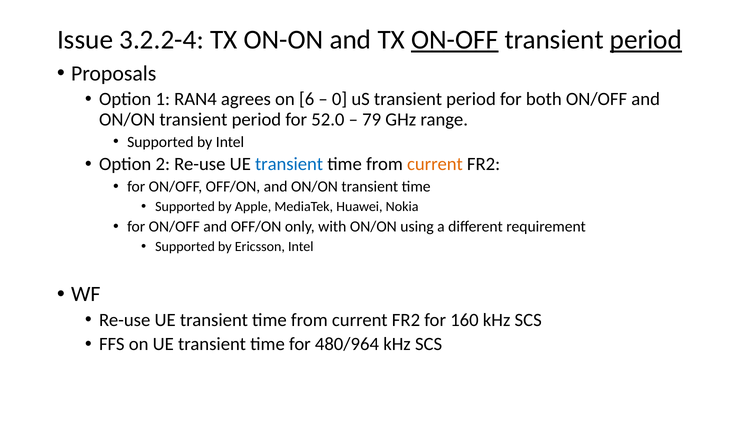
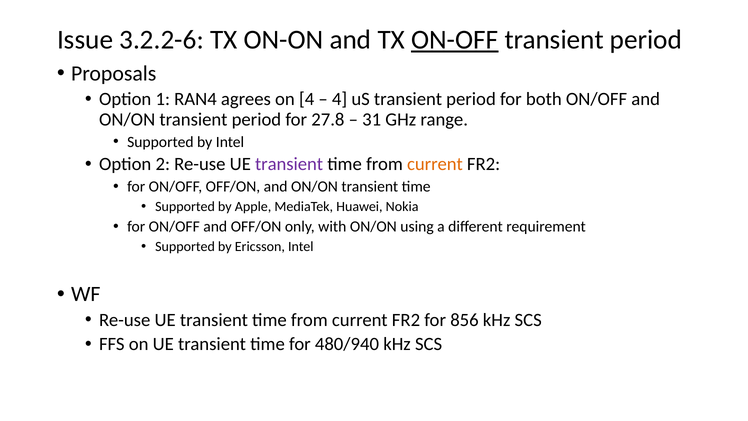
3.2.2-4: 3.2.2-4 -> 3.2.2-6 (162, 40)
period underline: present -> none (646, 40)
on 6: 6 -> 4 (307, 99)
0: 0 -> 4 (340, 99)
52.0: 52.0 -> 27.8 (328, 119)
79: 79 -> 31 (372, 119)
transient colour: blue -> purple (289, 164)
160: 160 -> 856 (464, 320)
480/964: 480/964 -> 480/940 (347, 344)
